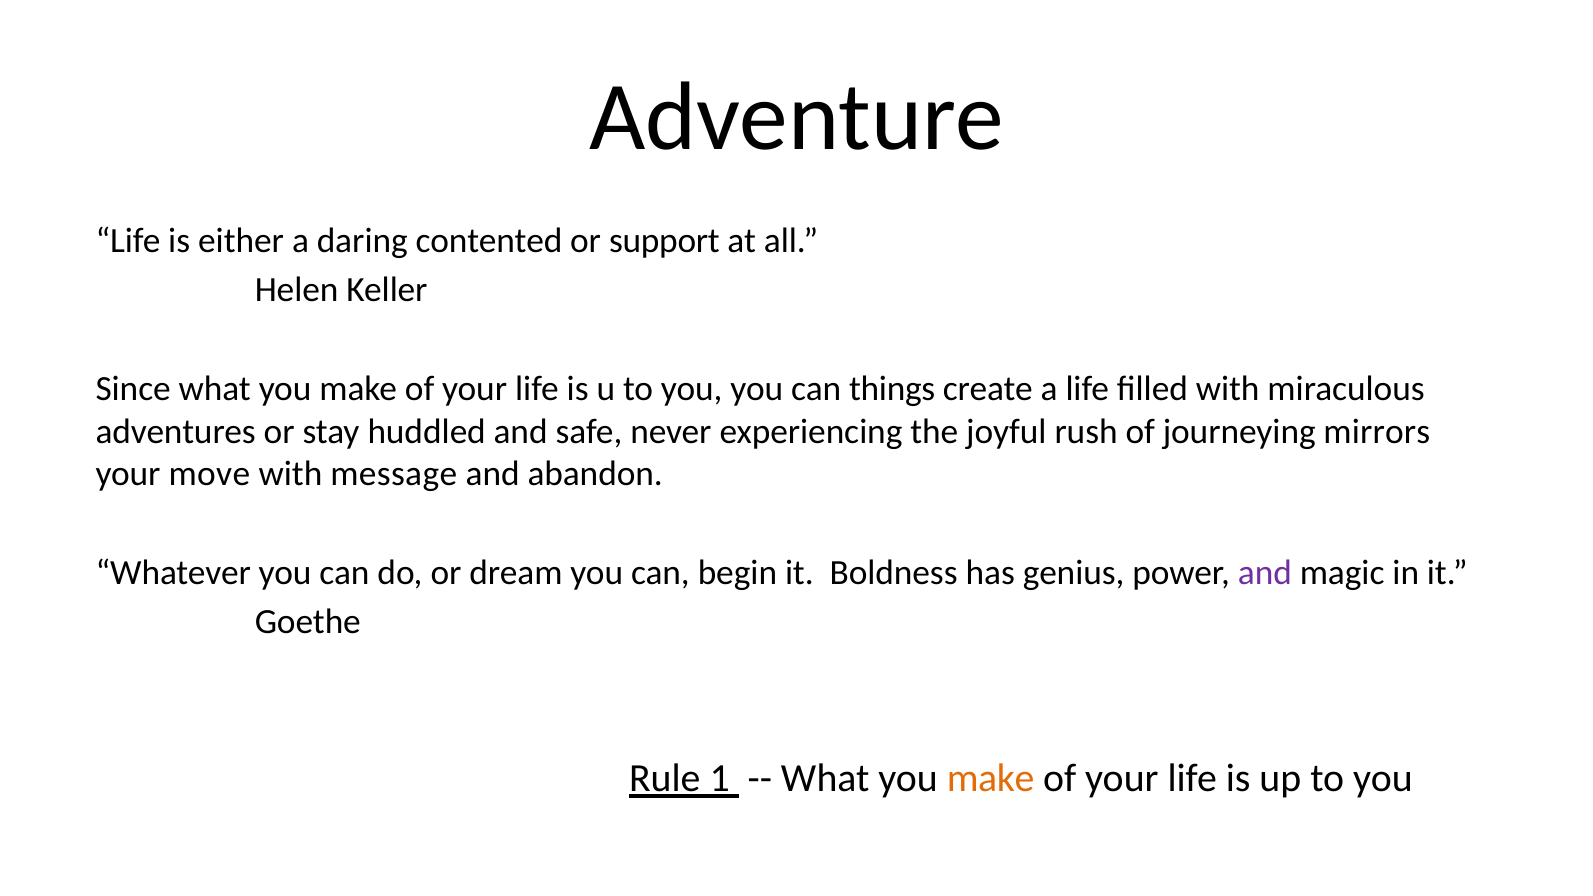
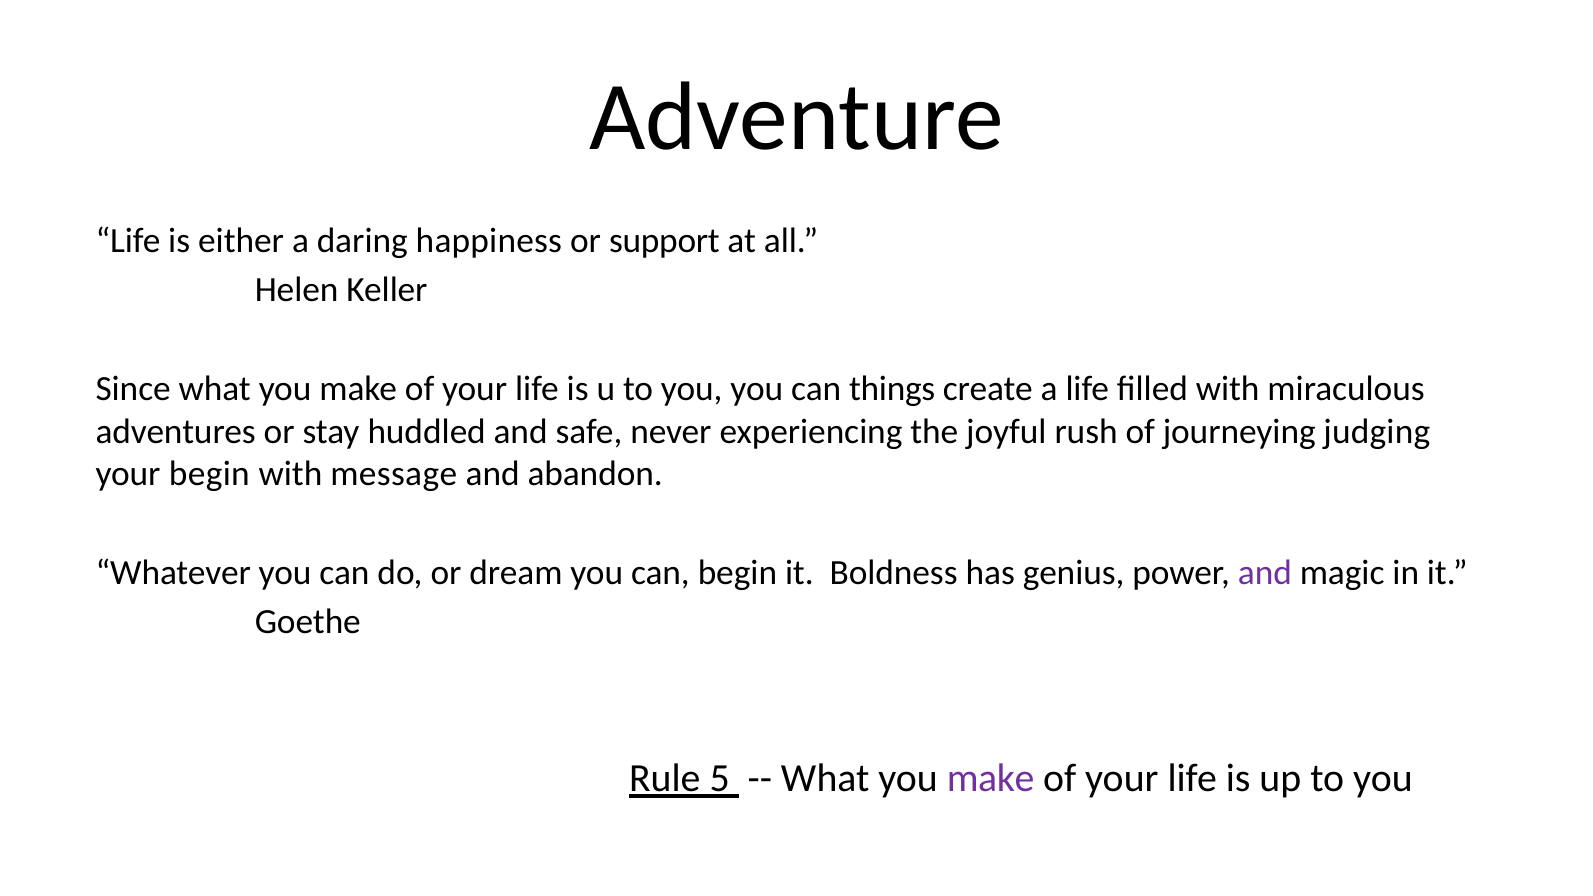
contented: contented -> happiness (489, 241)
mirrors: mirrors -> judging (1377, 432)
your move: move -> begin (209, 474)
1: 1 -> 5 (720, 779)
make colour: orange -> purple (991, 779)
